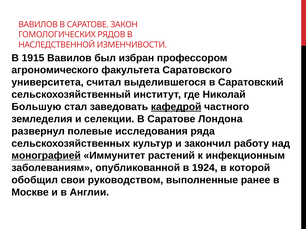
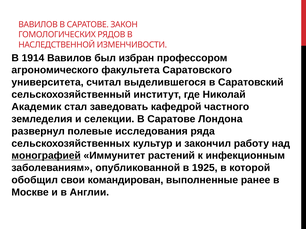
1915: 1915 -> 1914 (33, 58)
Большую: Большую -> Академик (36, 107)
кафедрой underline: present -> none (176, 107)
1924: 1924 -> 1925 (205, 168)
руководством: руководством -> командирован (126, 180)
